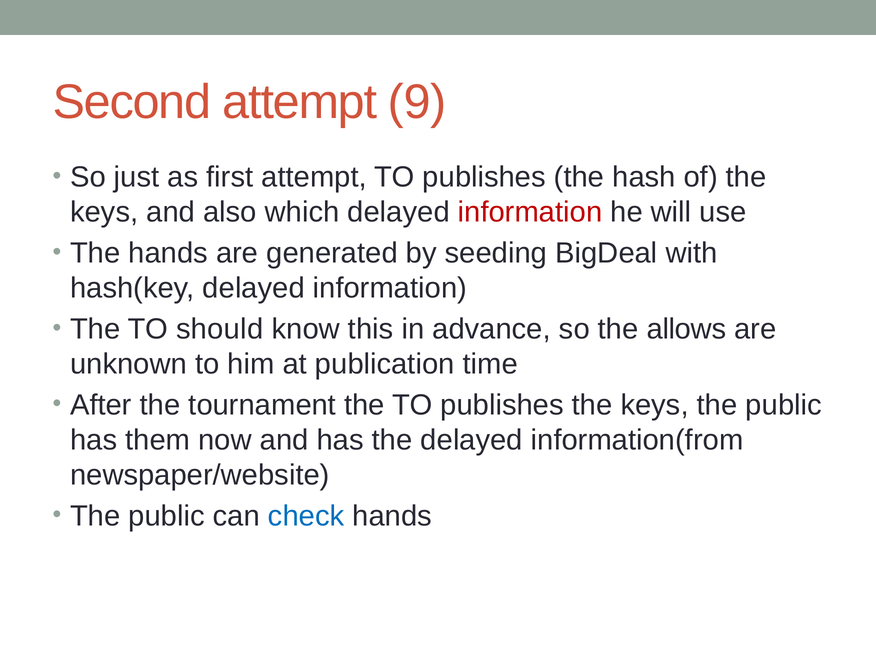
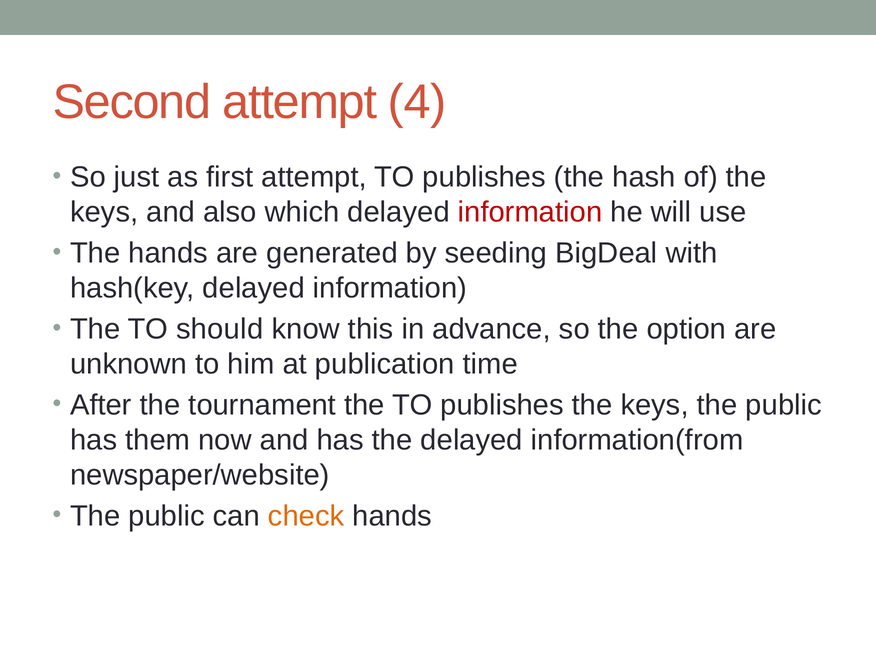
9: 9 -> 4 (417, 102)
allows: allows -> option (686, 329)
check colour: blue -> orange (306, 516)
